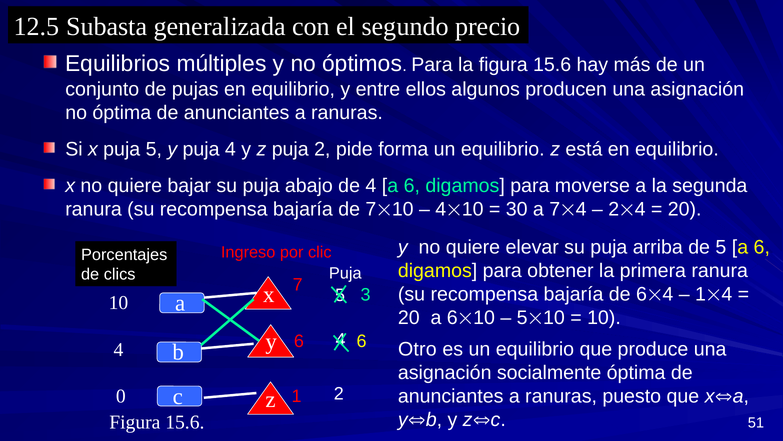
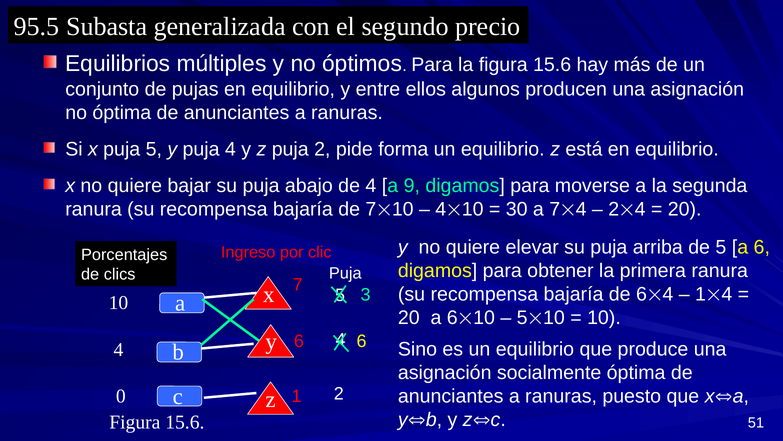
12.5: 12.5 -> 95.5 (37, 27)
4 a 6: 6 -> 9 (412, 185)
Otro: Otro -> Sino (417, 349)
